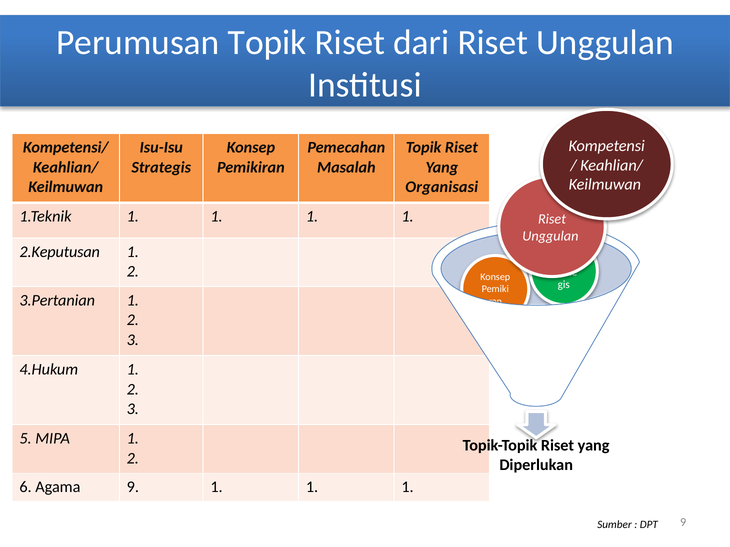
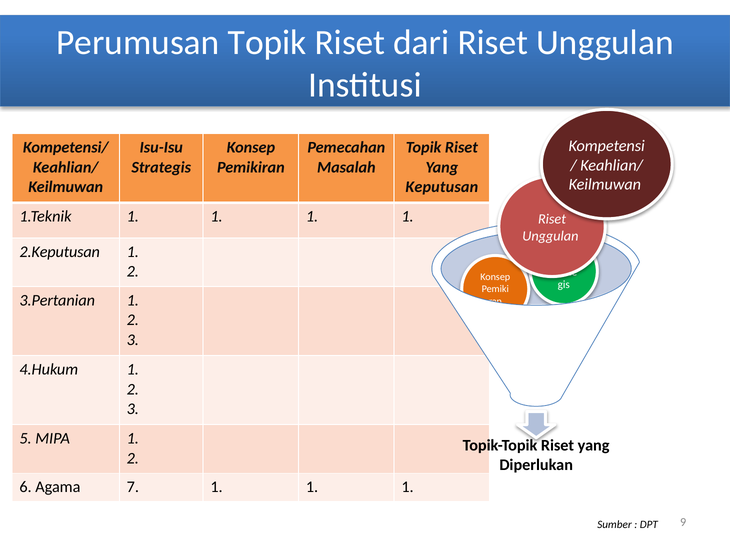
Organisasi: Organisasi -> Keputusan (442, 187)
Agama 9: 9 -> 7 (133, 487)
